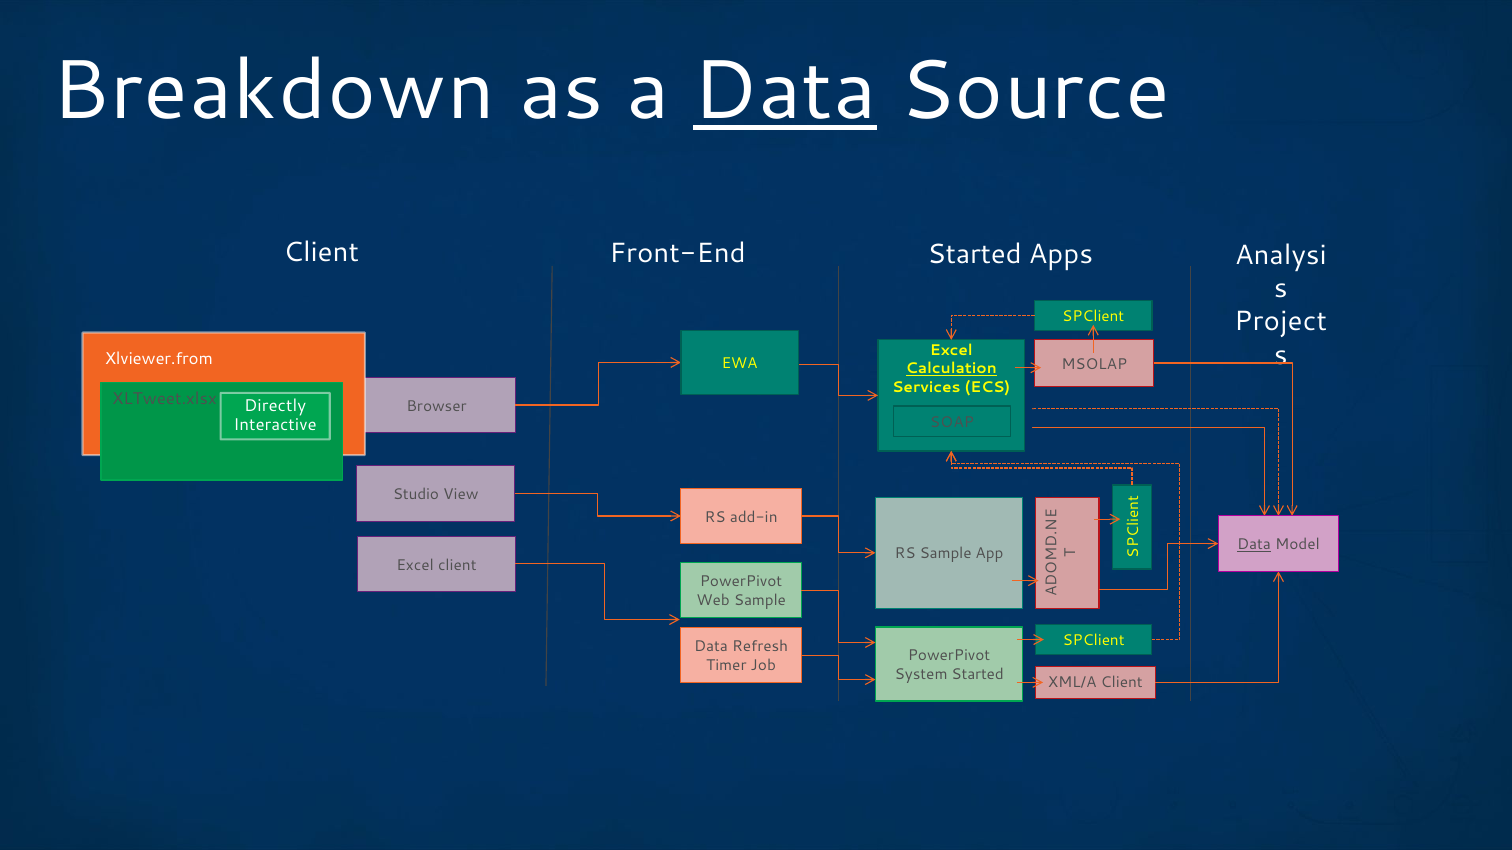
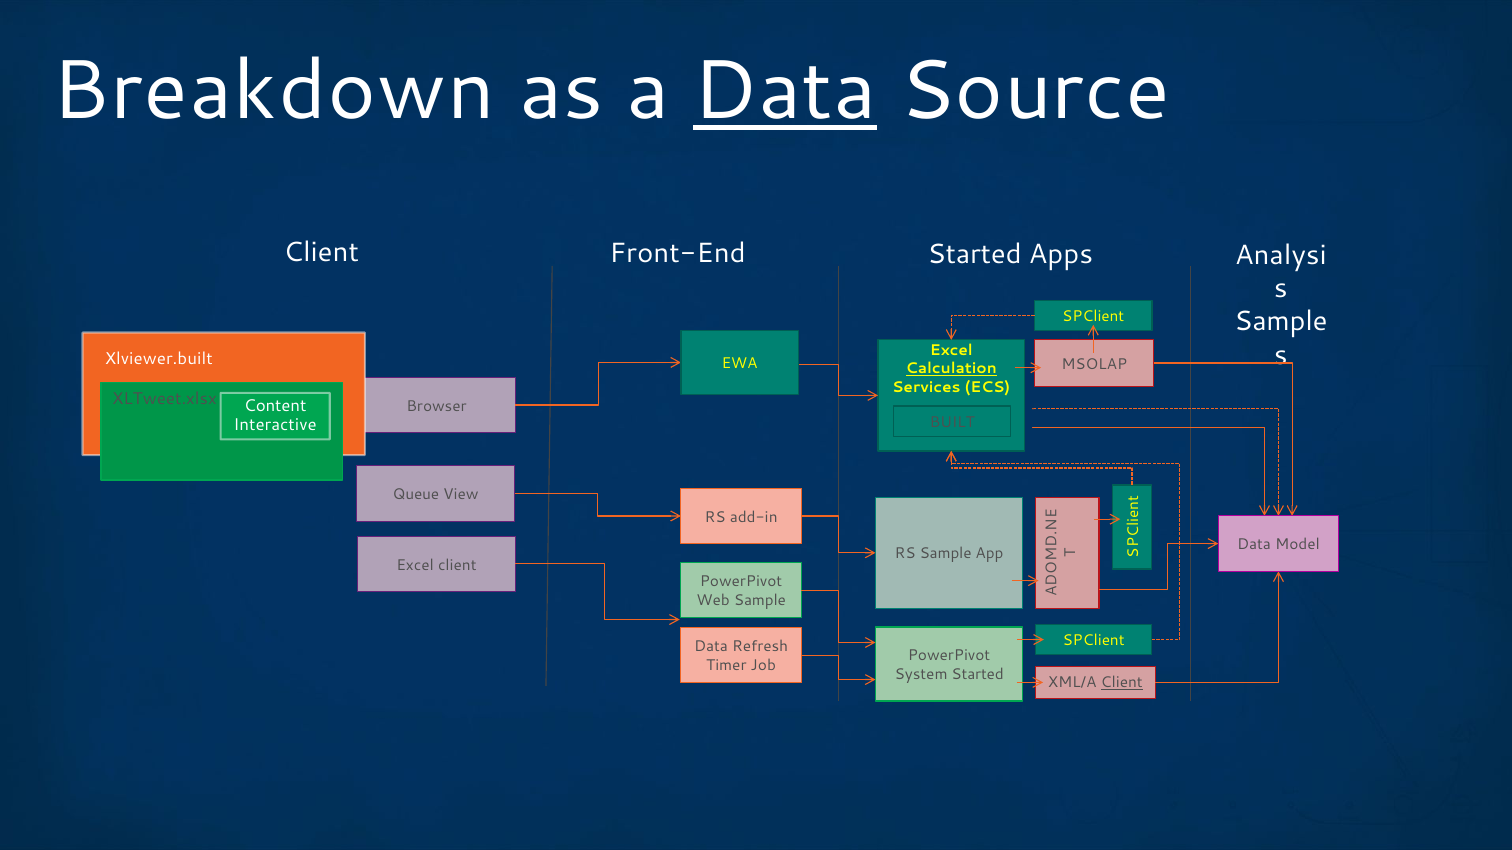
Project: Project -> Sample (1281, 322)
Xlviewer.from: Xlviewer.from -> Xlviewer.built (159, 360)
Directly: Directly -> Content (275, 407)
SOAP: SOAP -> BUILT (952, 422)
Studio: Studio -> Queue (416, 495)
Data underline: present -> none (1254, 545)
Client underline: none -> present (1122, 683)
